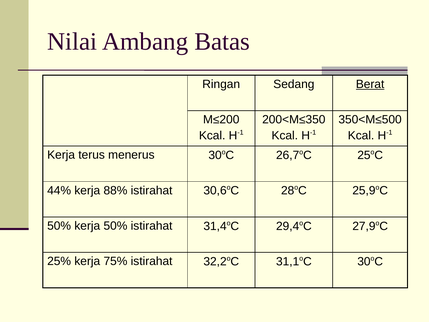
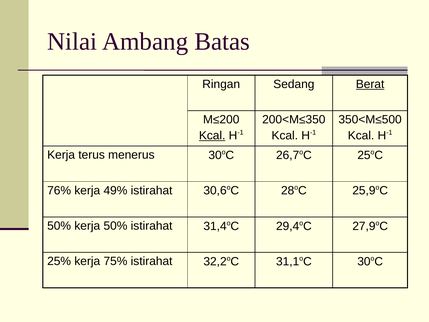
Kcal underline: none -> present (212, 135)
44%: 44% -> 76% (59, 190)
88%: 88% -> 49% (115, 190)
